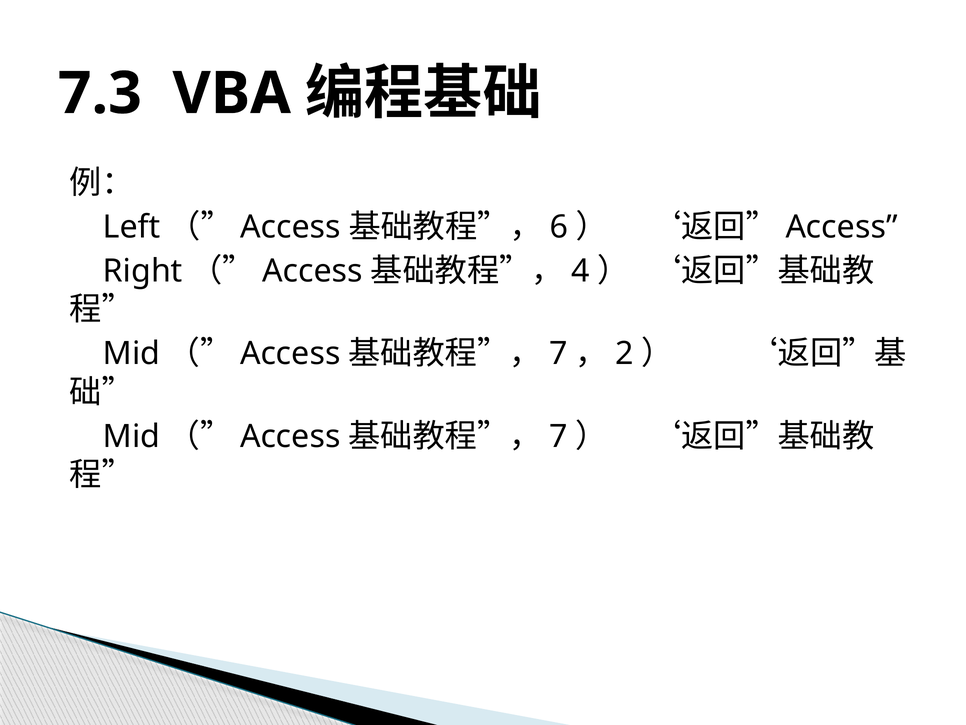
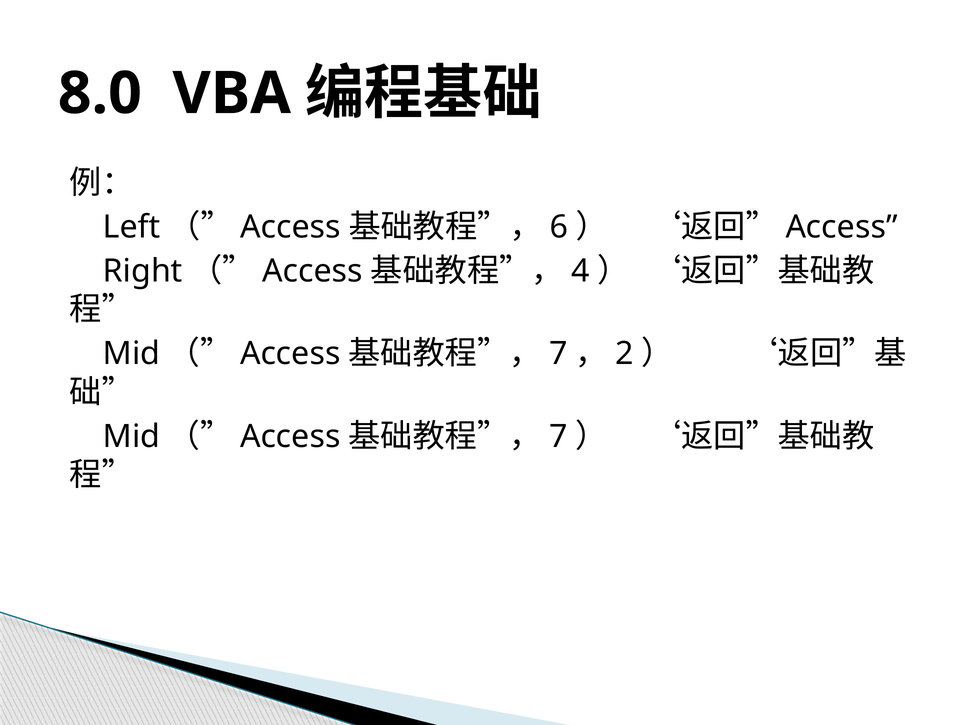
7.3: 7.3 -> 8.0 (100, 94)
